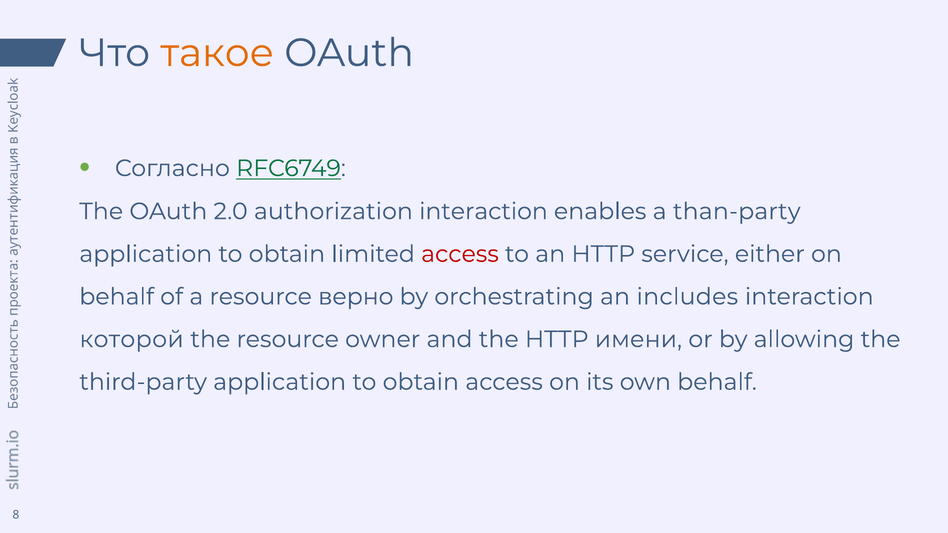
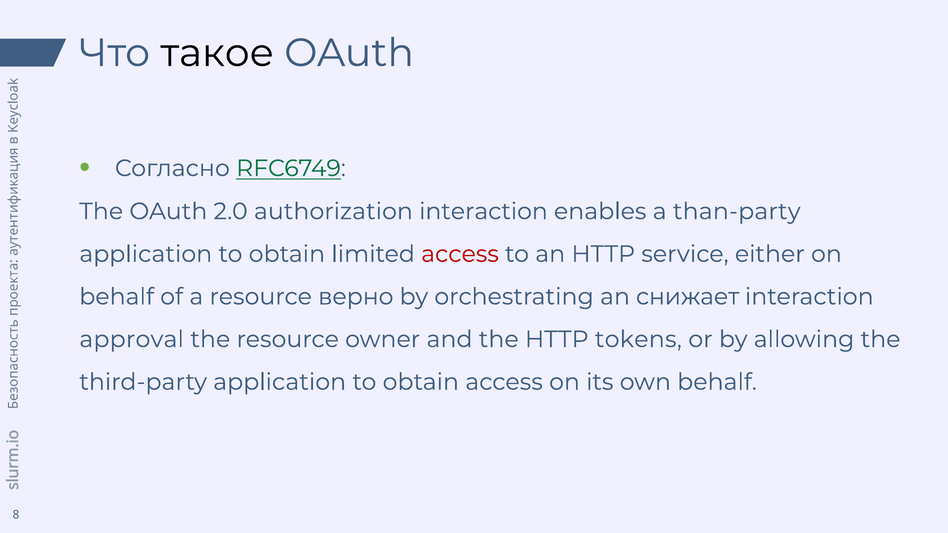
такое colour: orange -> black (217, 53)
includes: includes -> снижает (688, 297)
которой: которой -> approval (132, 339)
имени: имени -> tokens (638, 339)
